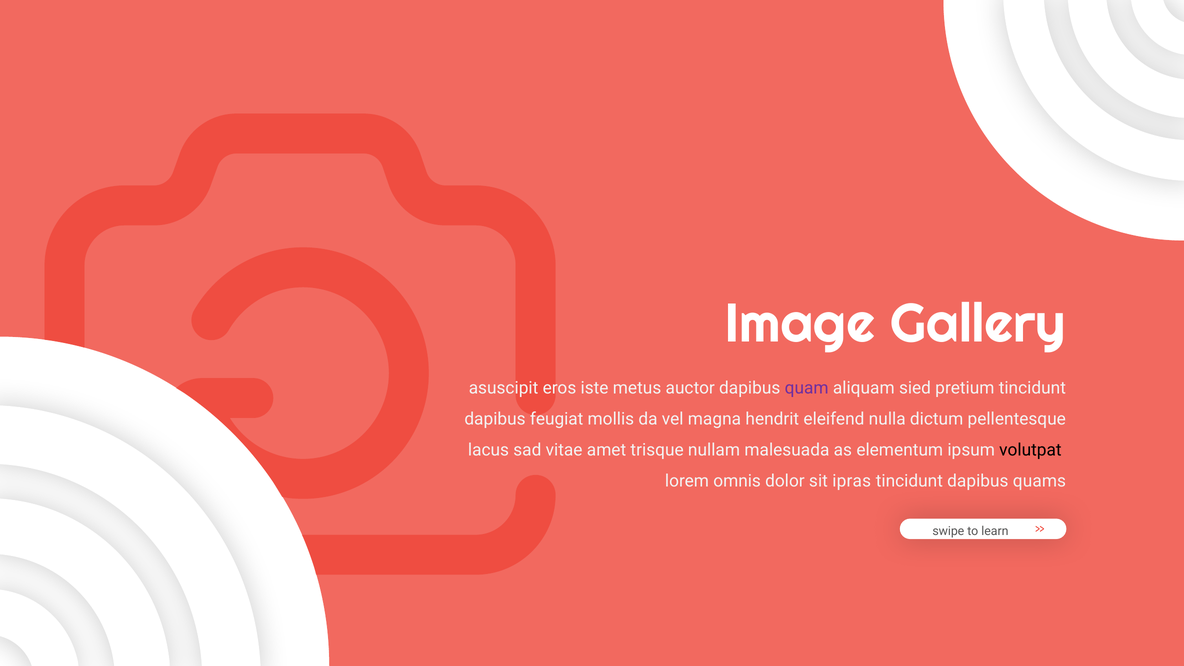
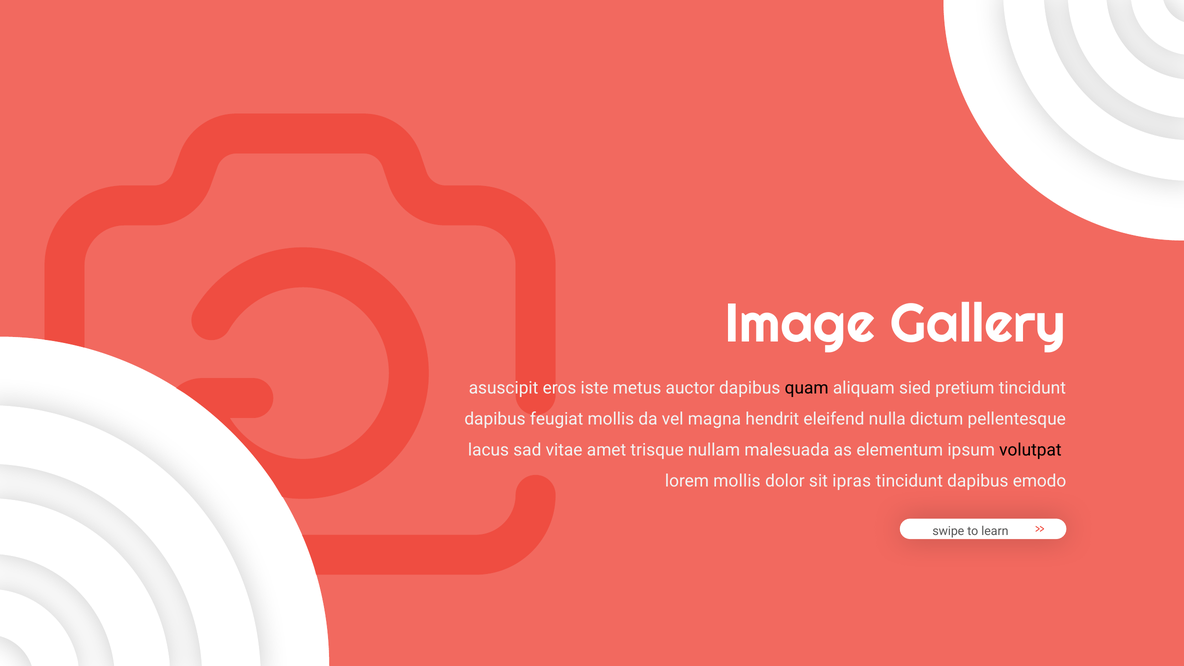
quam colour: purple -> black (807, 388)
lorem omnis: omnis -> mollis (737, 481)
quams: quams -> emodo (1040, 481)
